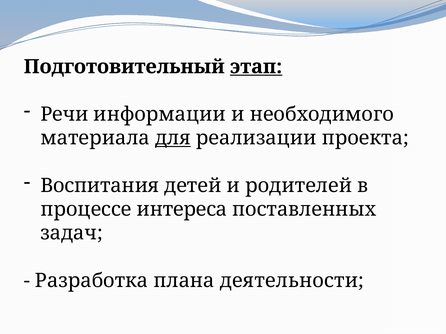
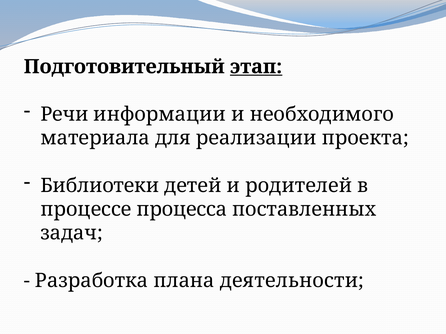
для underline: present -> none (173, 138)
Воспитания: Воспитания -> Библиотеки (100, 186)
интереса: интереса -> процесса (182, 210)
